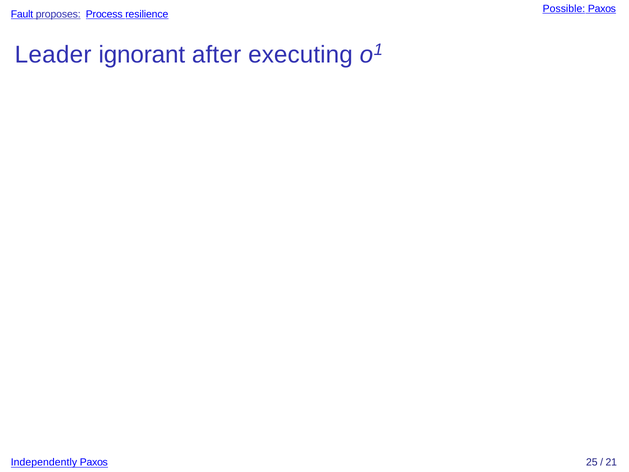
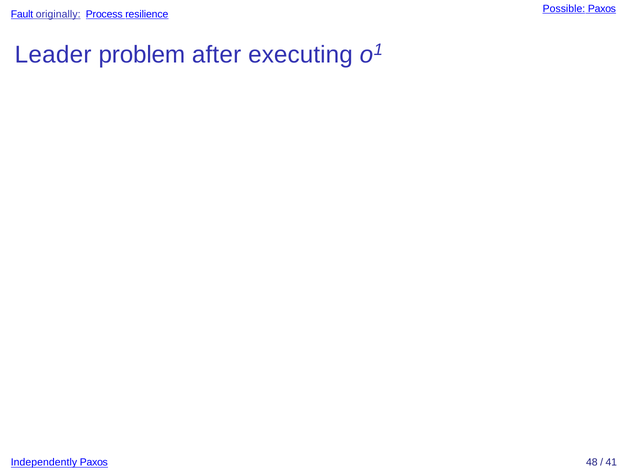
proposes: proposes -> originally (58, 14)
ignorant: ignorant -> problem (142, 55)
25: 25 -> 48 (592, 463)
21: 21 -> 41 (611, 463)
